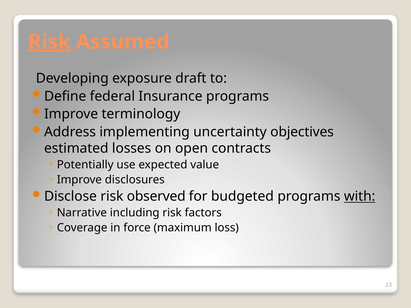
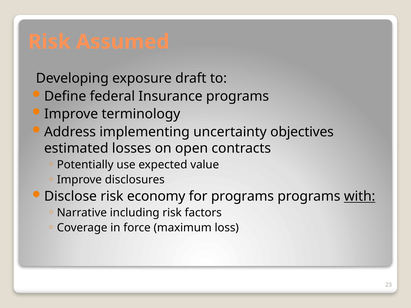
Risk underline: present -> none (49, 42)
observed: observed -> economy (156, 197)
for budgeted: budgeted -> programs (242, 197)
